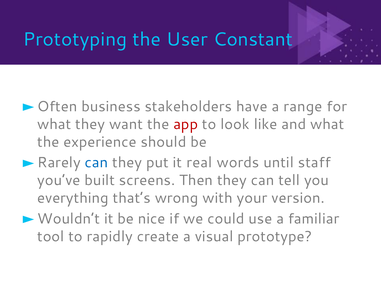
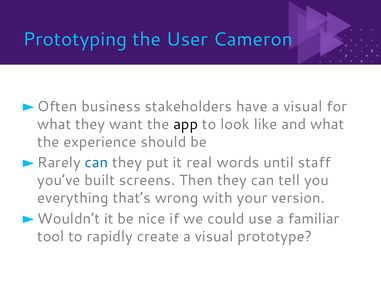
Constant: Constant -> Cameron (253, 39)
have a range: range -> visual (303, 107)
app colour: red -> black (186, 124)
